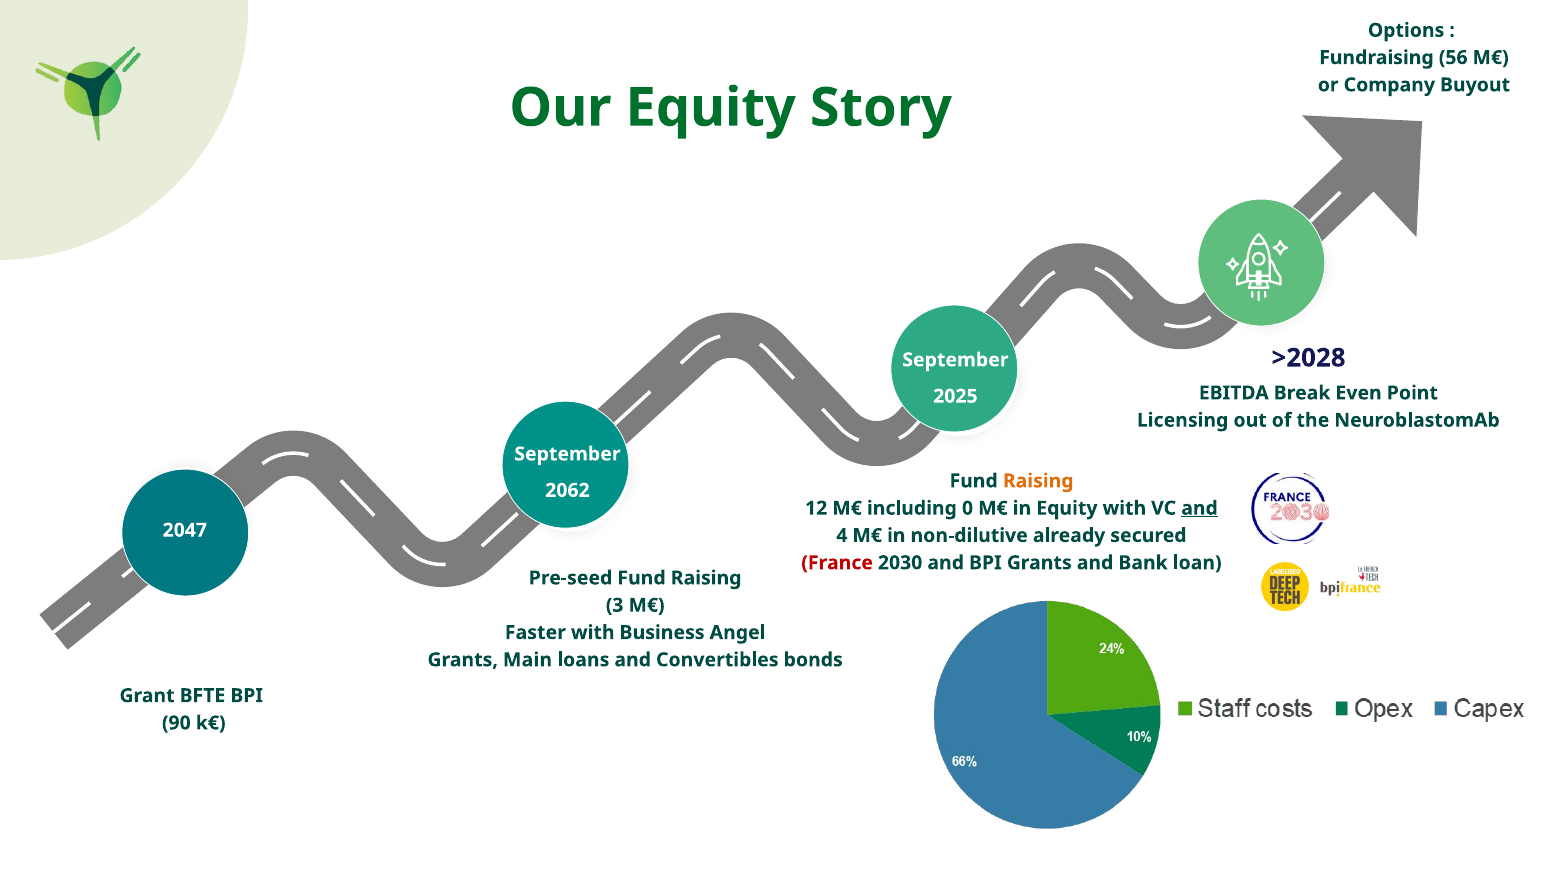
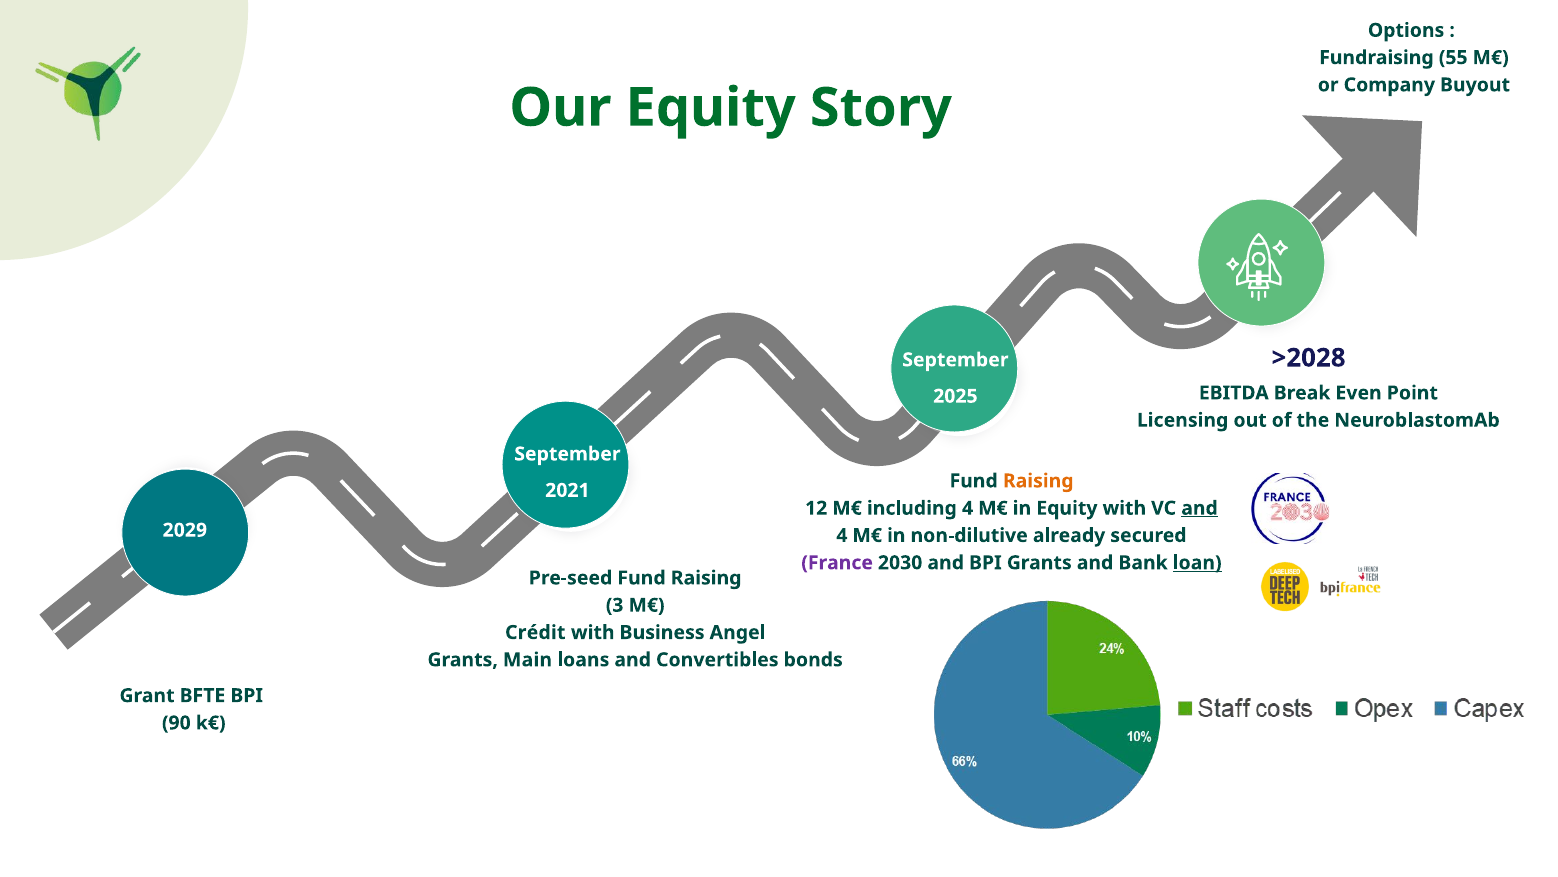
56: 56 -> 55 (1453, 58)
2062: 2062 -> 2021 (567, 490)
including 0: 0 -> 4 (968, 508)
2047: 2047 -> 2029 (185, 530)
France colour: red -> purple (837, 562)
loan underline: none -> present (1197, 562)
Faster: Faster -> Crédit (535, 632)
